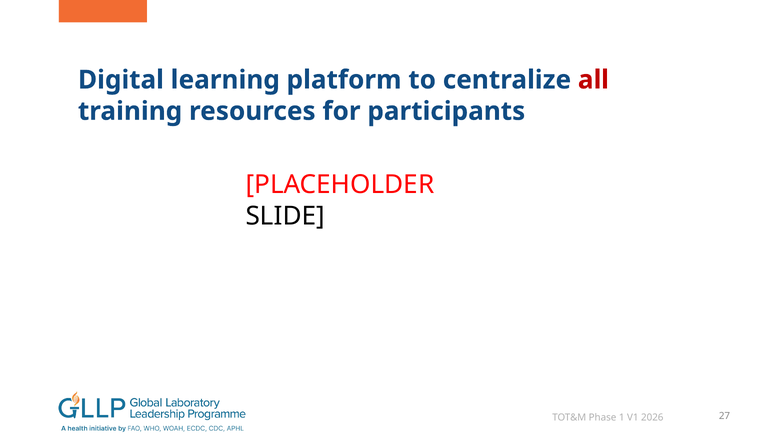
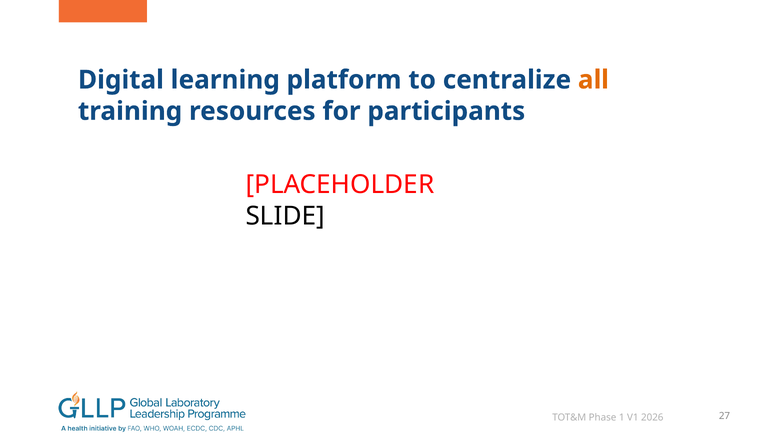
all colour: red -> orange (593, 80)
